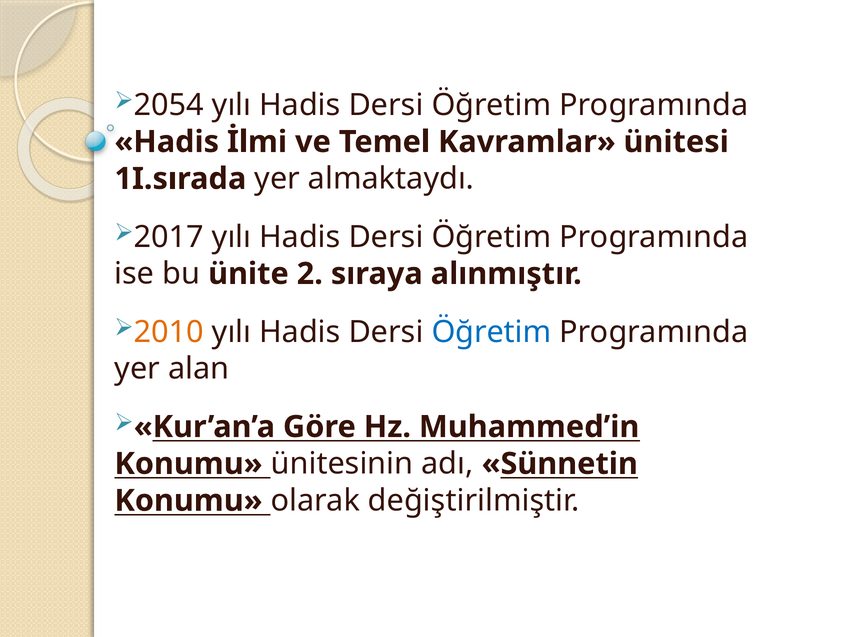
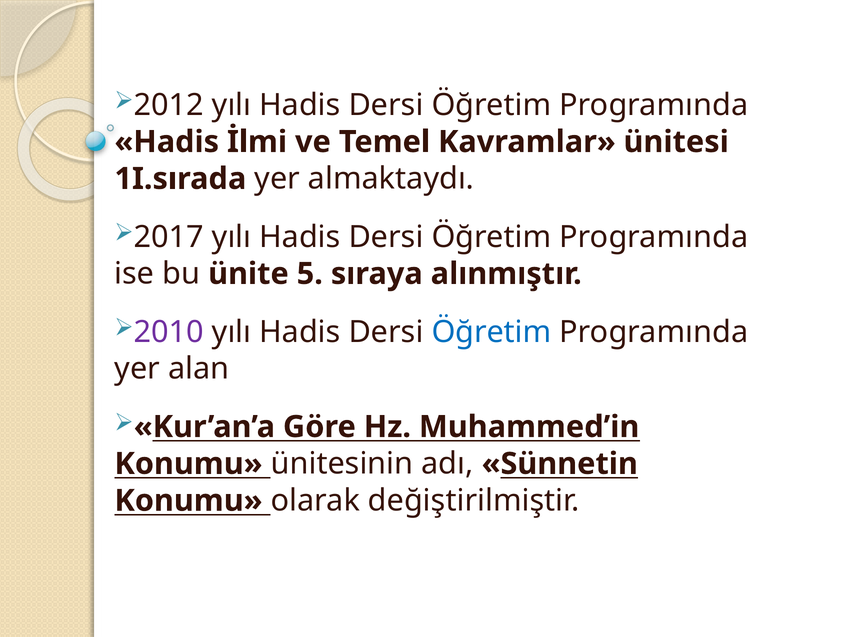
2054: 2054 -> 2012 (169, 105)
2: 2 -> 5 (310, 274)
2010 colour: orange -> purple (169, 332)
